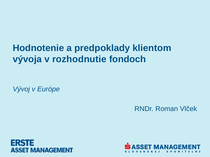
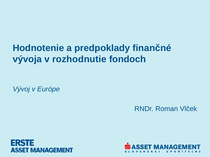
klientom: klientom -> finančné (152, 48)
